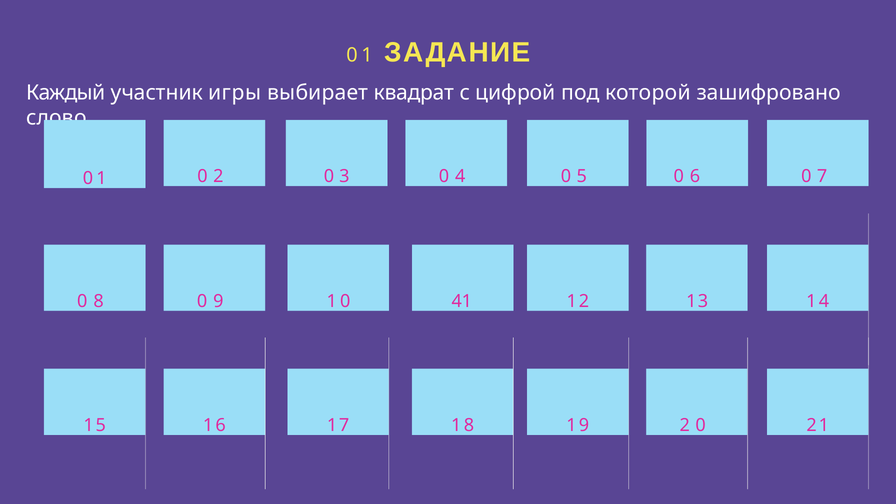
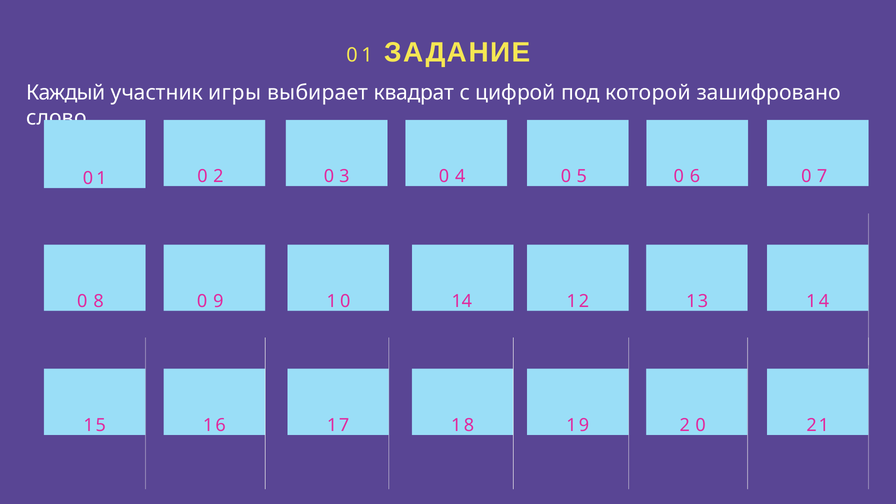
10 41: 41 -> 14 (462, 301)
